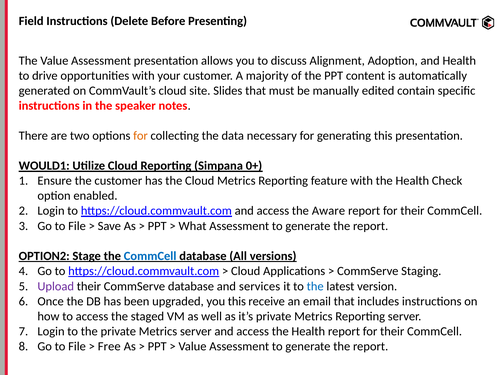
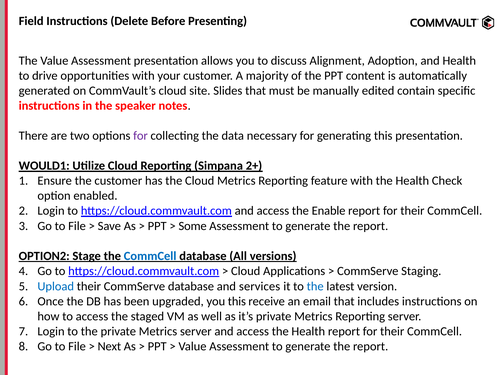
for colour: orange -> purple (141, 136)
0+: 0+ -> 2+ (254, 166)
Aware: Aware -> Enable (329, 211)
What: What -> Some (193, 226)
Upload colour: purple -> blue (56, 286)
Free: Free -> Next (109, 346)
